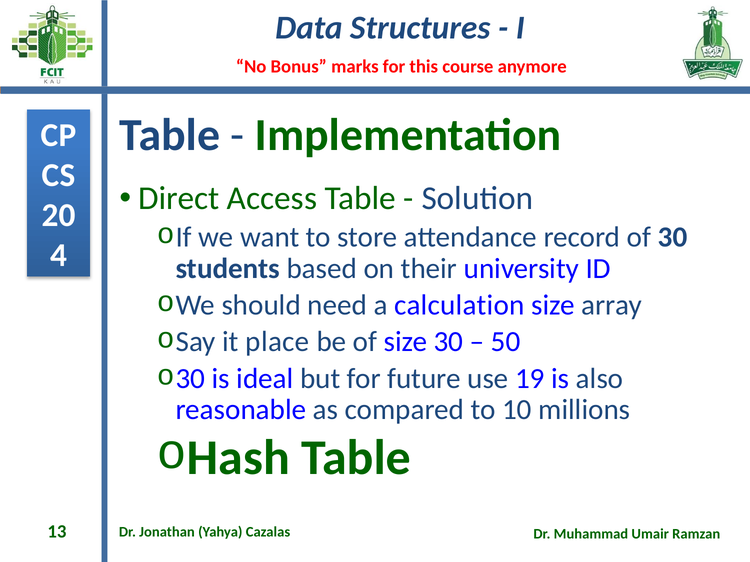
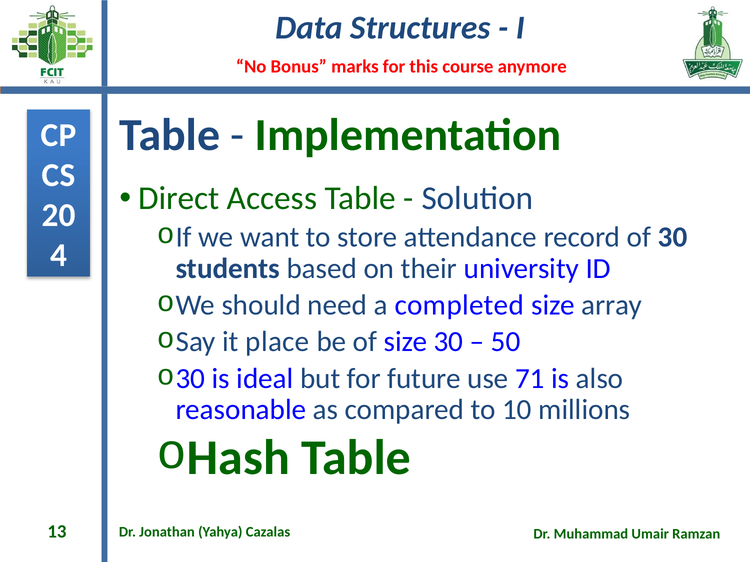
calculation: calculation -> completed (459, 305)
19: 19 -> 71 (530, 379)
